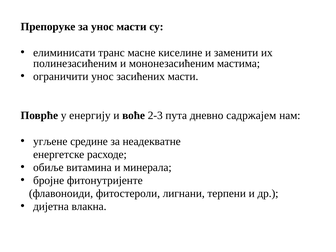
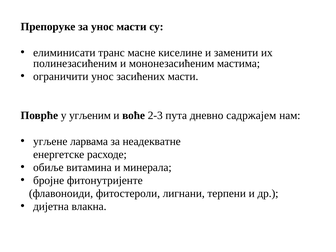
енергију: енергију -> угљеним (90, 115)
средине: средине -> ларвама (89, 141)
